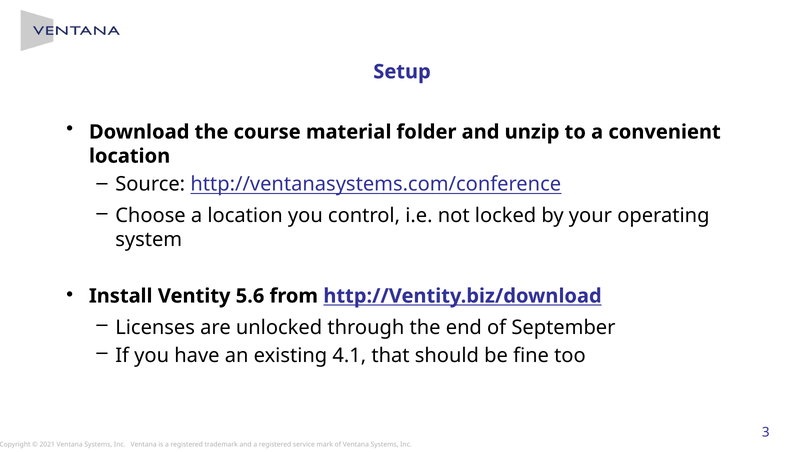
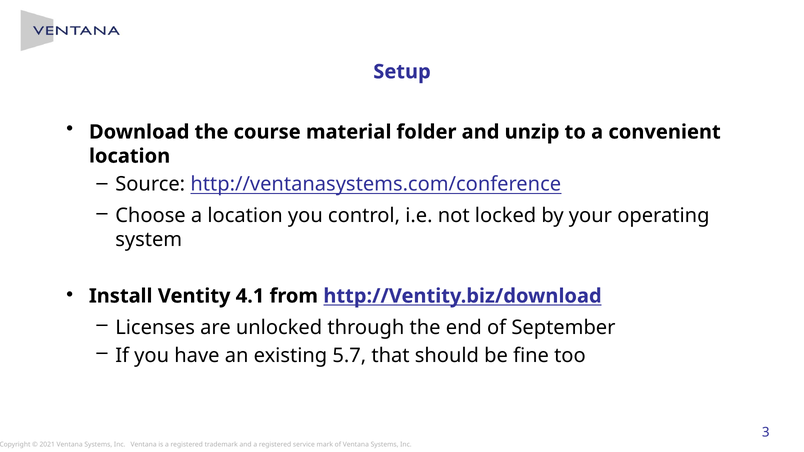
5.6: 5.6 -> 4.1 (250, 296)
4.1: 4.1 -> 5.7 (349, 356)
